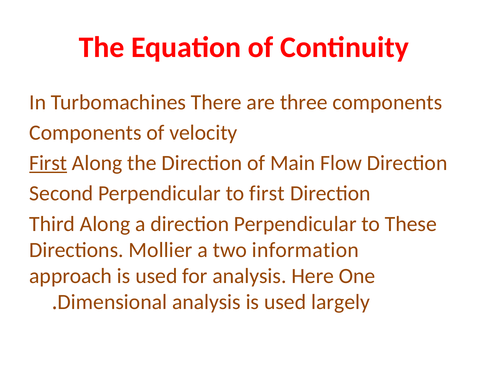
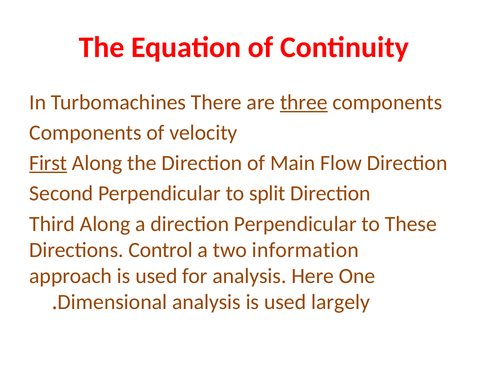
three underline: none -> present (304, 102)
to first: first -> split (267, 193)
Mollier: Mollier -> Control (161, 250)
